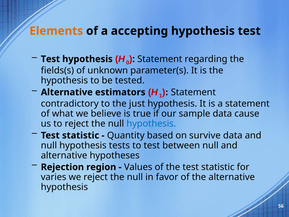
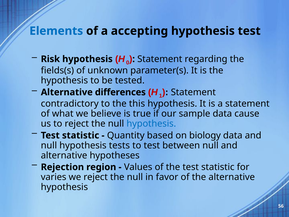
Elements colour: orange -> blue (56, 31)
Test: Test -> Risk (50, 59)
estimators: estimators -> differences (120, 92)
just: just -> this (137, 104)
survive: survive -> biology (205, 135)
